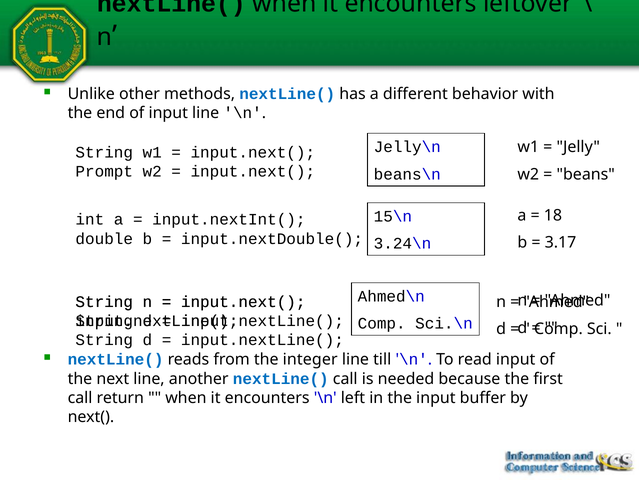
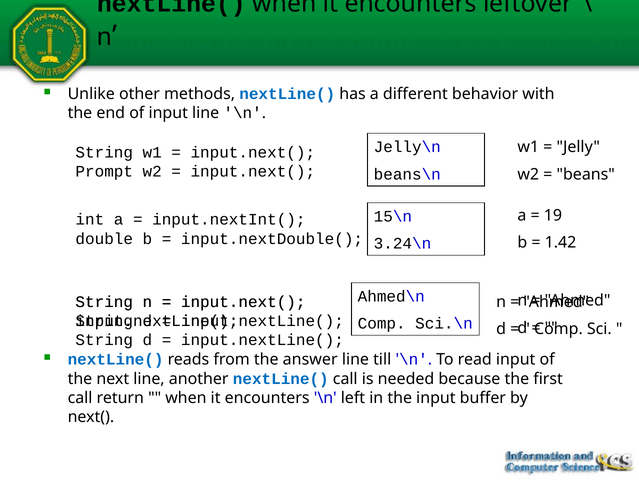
18: 18 -> 19 (553, 215)
3.17: 3.17 -> 1.42 (561, 242)
integer: integer -> answer (310, 359)
